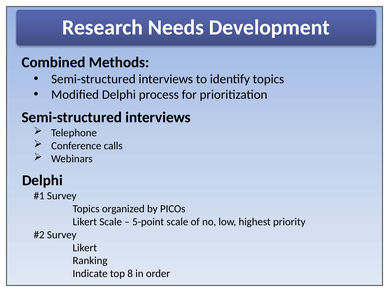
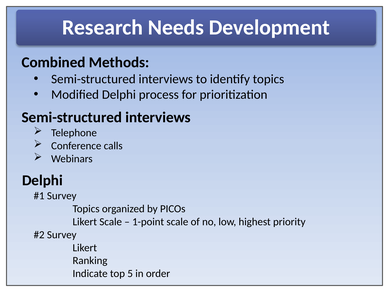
5-point: 5-point -> 1-point (148, 222)
8: 8 -> 5 (130, 273)
